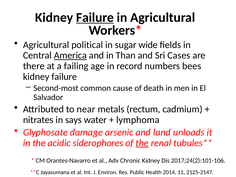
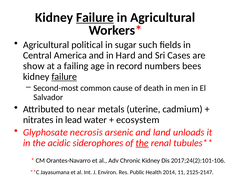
wide: wide -> such (148, 45)
America underline: present -> none (70, 55)
Than: Than -> Hard (126, 55)
there: there -> show (34, 66)
failure underline: none -> present (64, 77)
rectum: rectum -> uterine (144, 109)
says: says -> lead (74, 120)
lymphoma: lymphoma -> ecosystem (138, 120)
damage: damage -> necrosis (86, 132)
